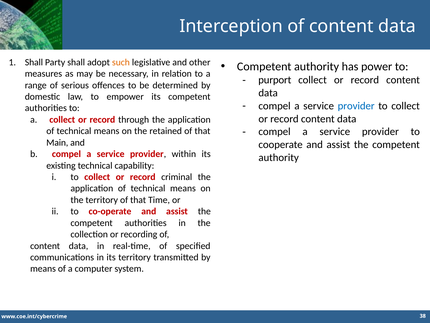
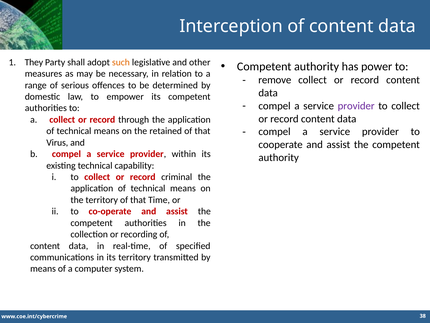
Shall: Shall -> They (34, 62)
purport: purport -> remove (275, 80)
provider colour: blue -> purple (356, 106)
Main: Main -> Virus (57, 142)
